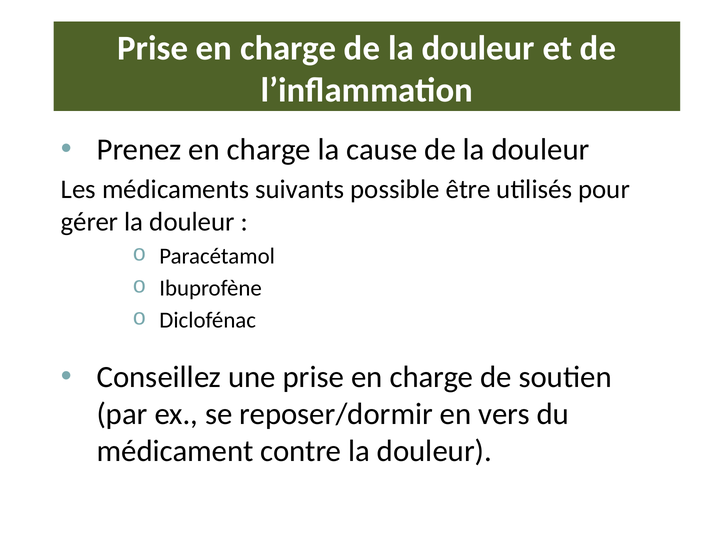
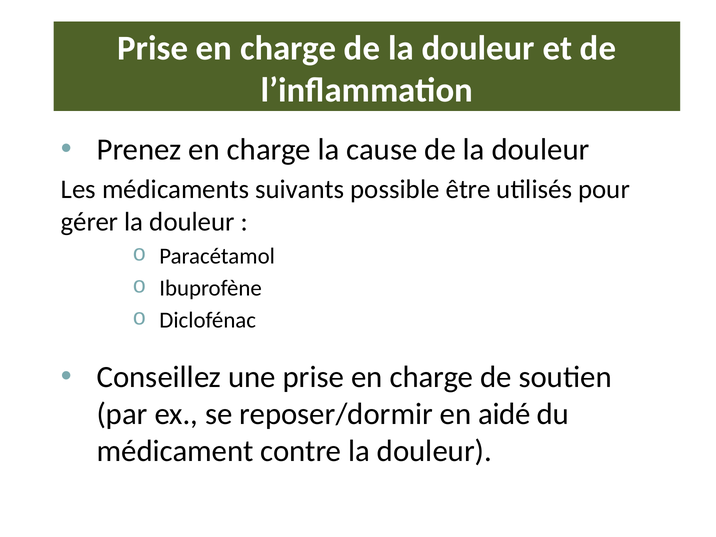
vers: vers -> aidé (504, 414)
